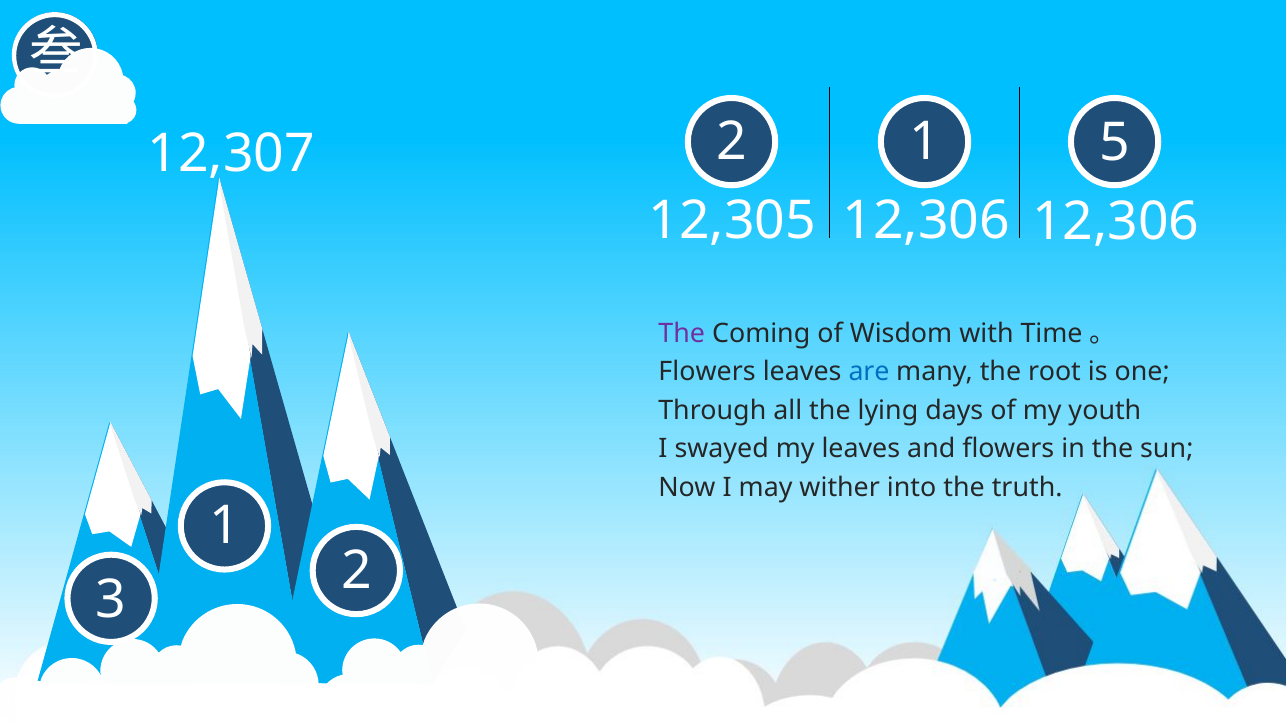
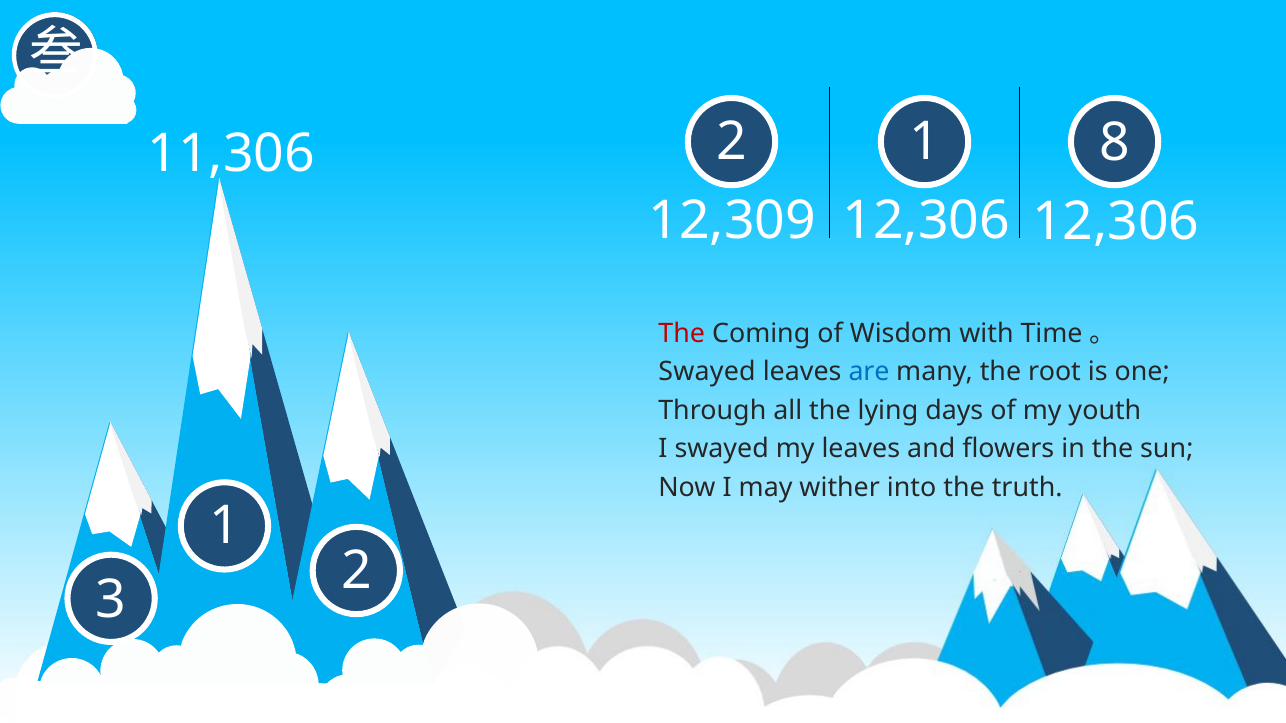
5: 5 -> 8 (1115, 143)
12,307: 12,307 -> 11,306 (231, 154)
12,305: 12,305 -> 12,309 (732, 221)
The colour: purple -> red (682, 334)
Flowers: Flowers -> Swayed (707, 372)
